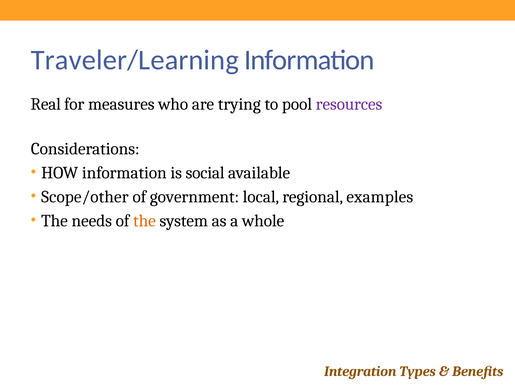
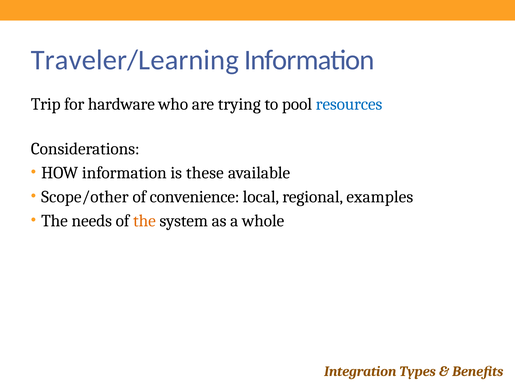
Real: Real -> Trip (46, 104)
measures: measures -> hardware (121, 104)
resources colour: purple -> blue (349, 104)
social: social -> these (205, 173)
government: government -> convenience (195, 197)
